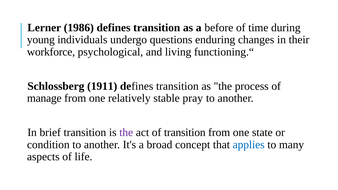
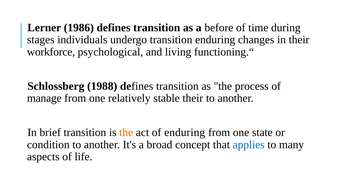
young: young -> stages (41, 40)
undergo questions: questions -> transition (171, 40)
1911: 1911 -> 1988 (102, 86)
stable pray: pray -> their (193, 98)
the colour: purple -> orange (126, 133)
of transition: transition -> enduring (185, 133)
